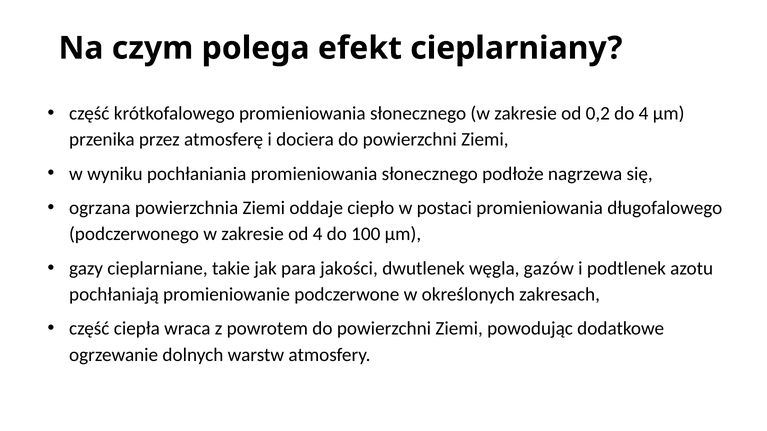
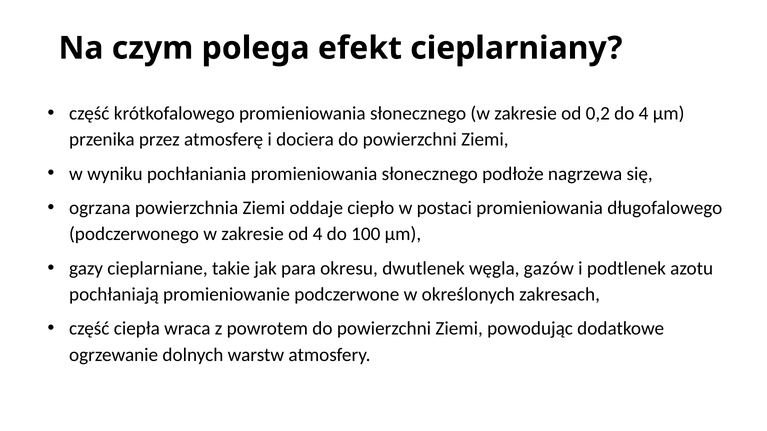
jakości: jakości -> okresu (349, 269)
